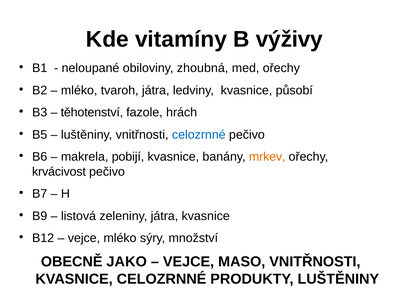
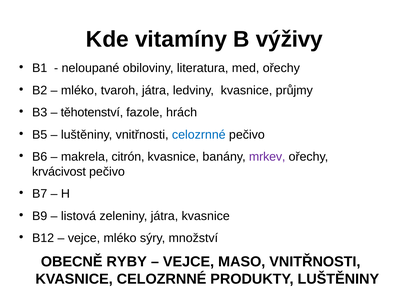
zhoubná: zhoubná -> literatura (203, 68)
působí: působí -> průjmy (294, 90)
pobijí: pobijí -> citrón (128, 157)
mrkev colour: orange -> purple (267, 157)
JAKO: JAKO -> RYBY (127, 261)
